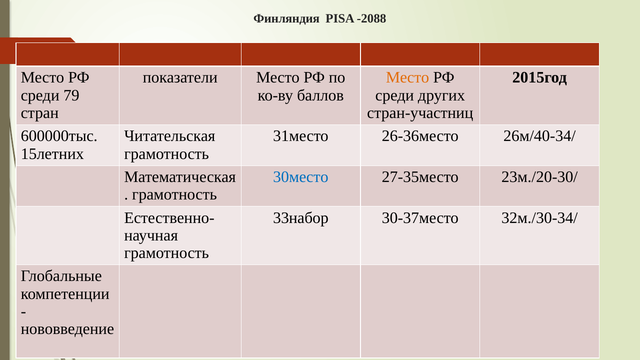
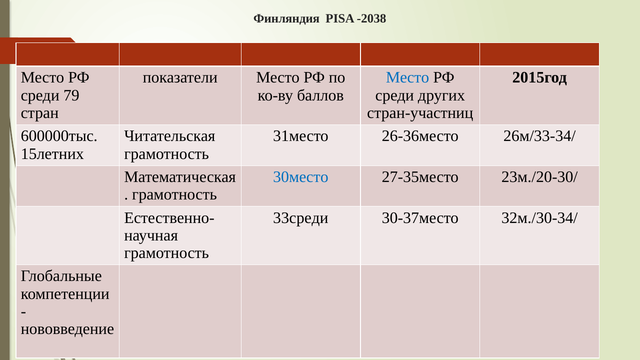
-2088: -2088 -> -2038 (372, 18)
Место colour: orange -> blue (408, 78)
26м/40-34/: 26м/40-34/ -> 26м/33-34/ (540, 136)
33набор: 33набор -> 33среди (301, 218)
